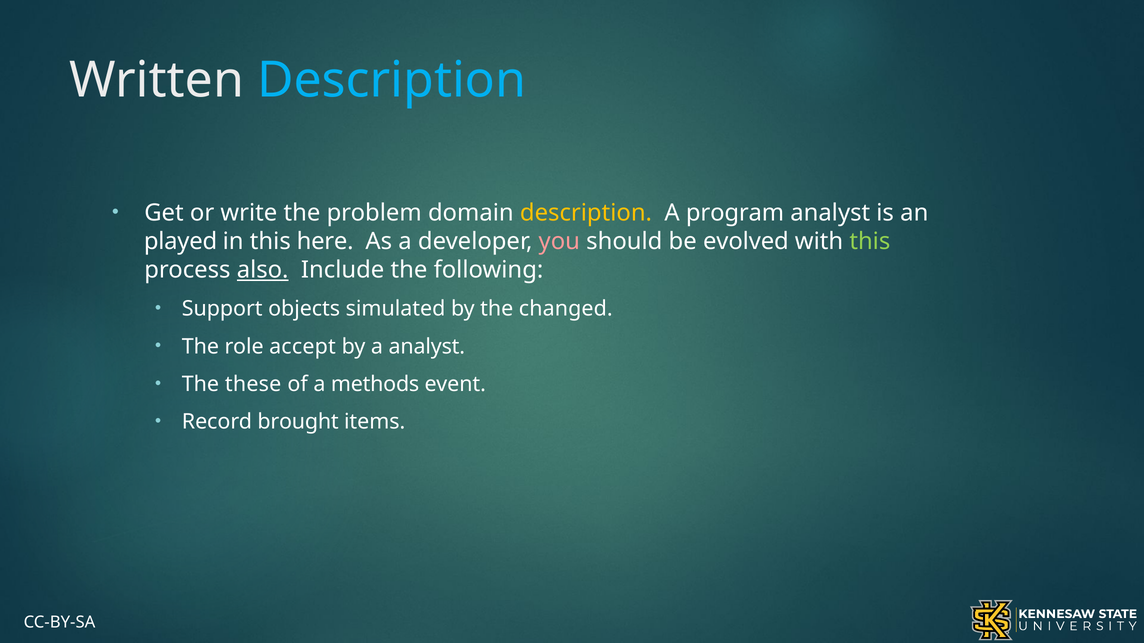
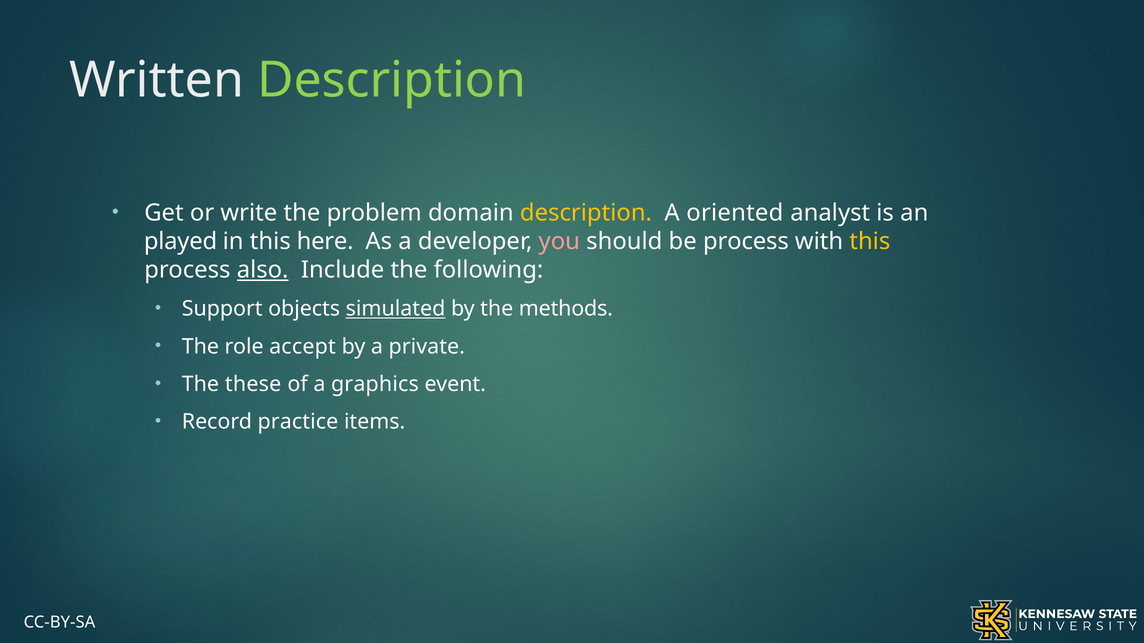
Description colour: light blue -> light green (392, 80)
program: program -> oriented (735, 213)
be evolved: evolved -> process (746, 242)
this colour: light green -> yellow (870, 242)
simulated underline: none -> present (396, 309)
changed: changed -> methods (566, 309)
a analyst: analyst -> private (427, 347)
methods: methods -> graphics (375, 384)
brought: brought -> practice (298, 422)
